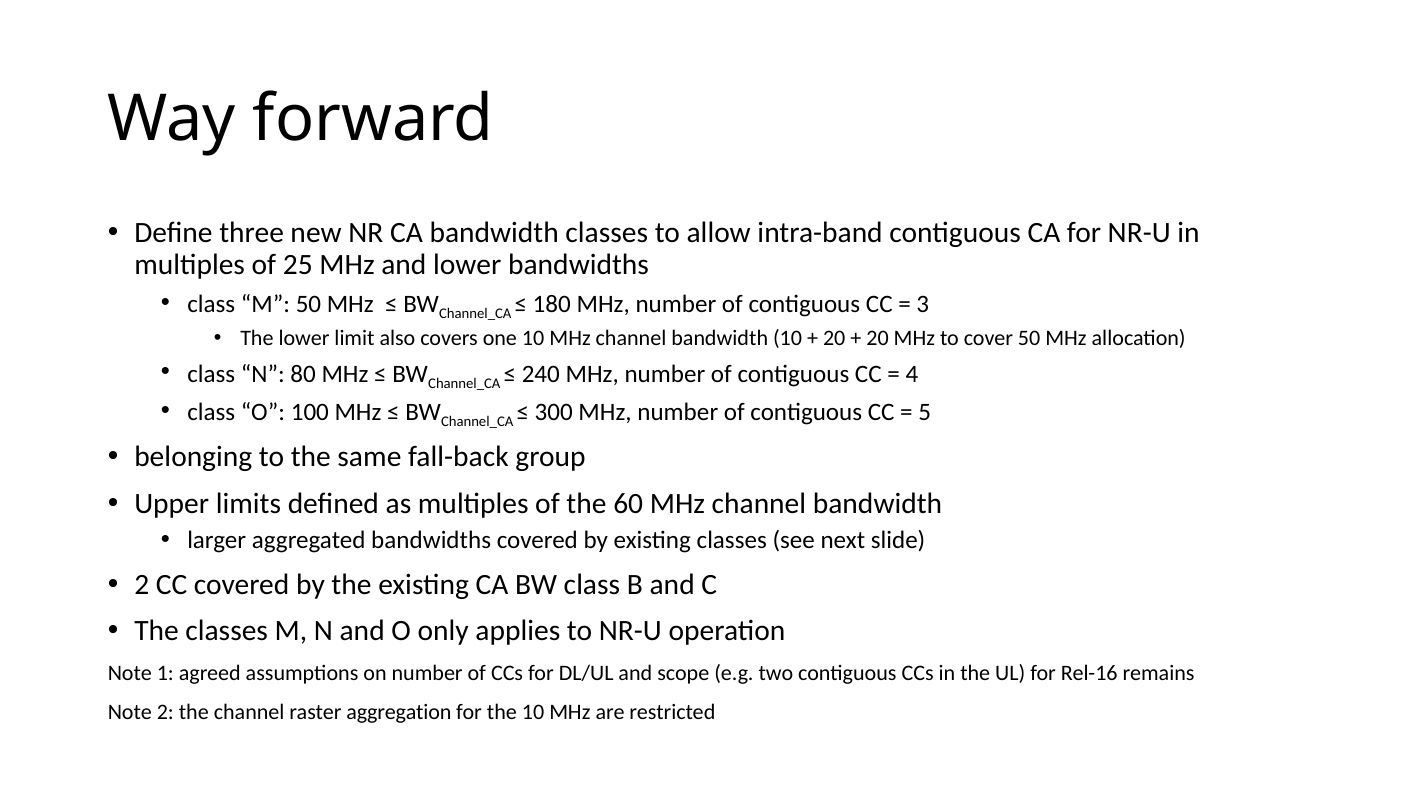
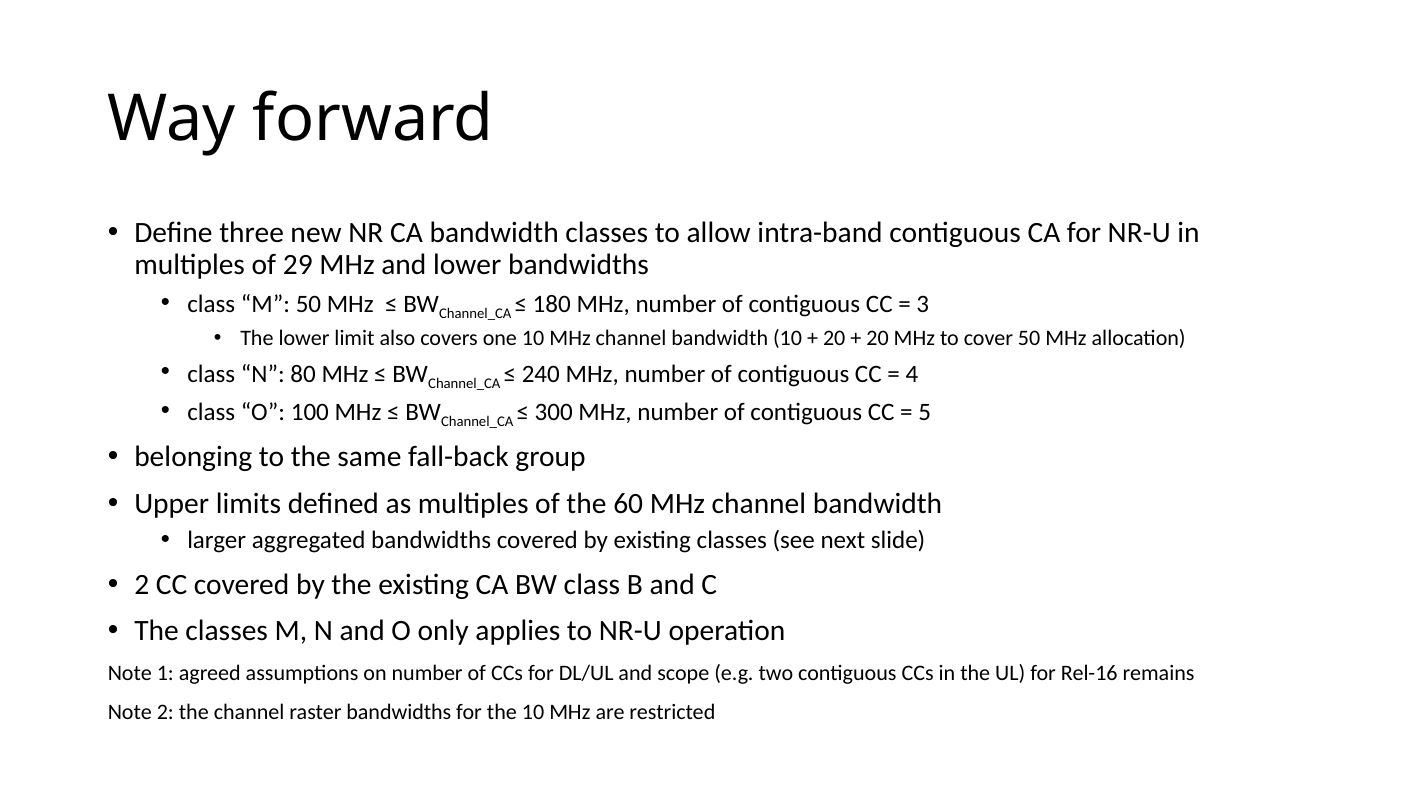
25: 25 -> 29 (298, 265)
raster aggregation: aggregation -> bandwidths (399, 712)
